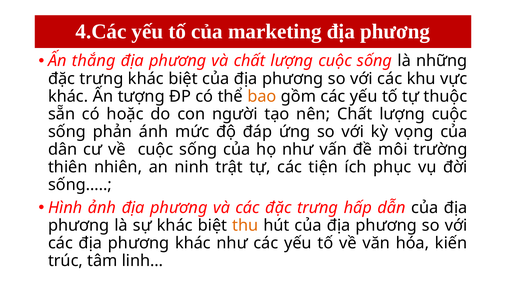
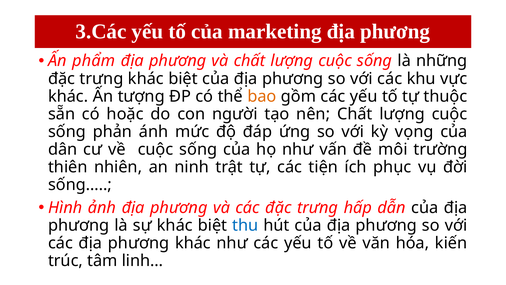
4.Các: 4.Các -> 3.Các (101, 31)
thắng: thắng -> phẩm (94, 61)
thu colour: orange -> blue (245, 225)
